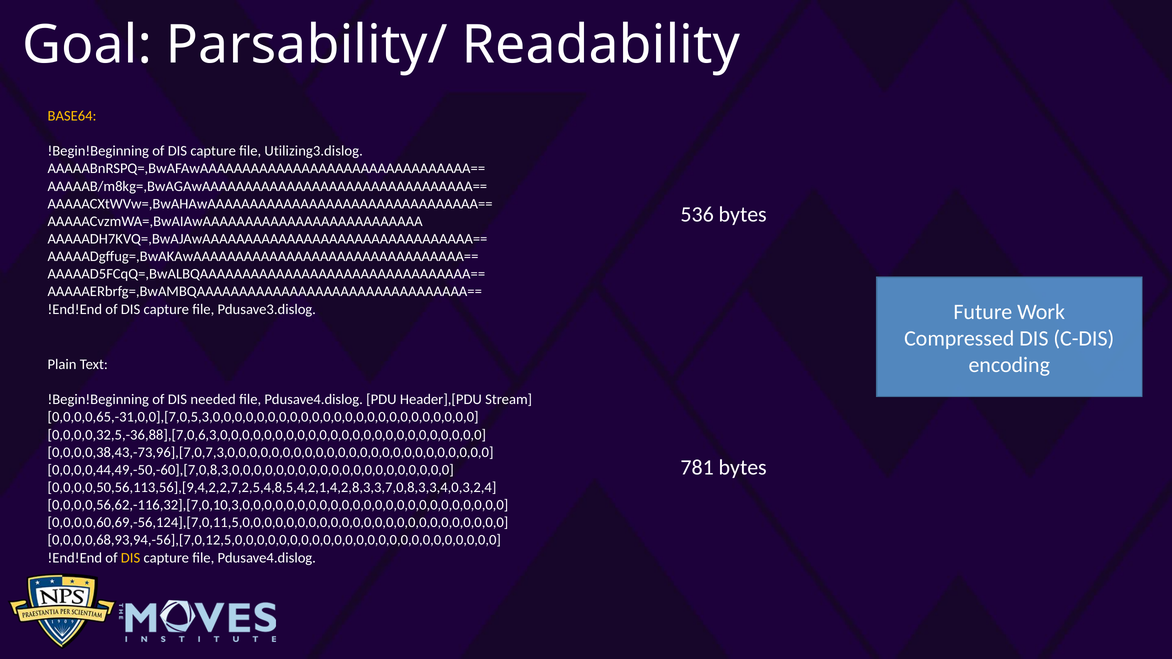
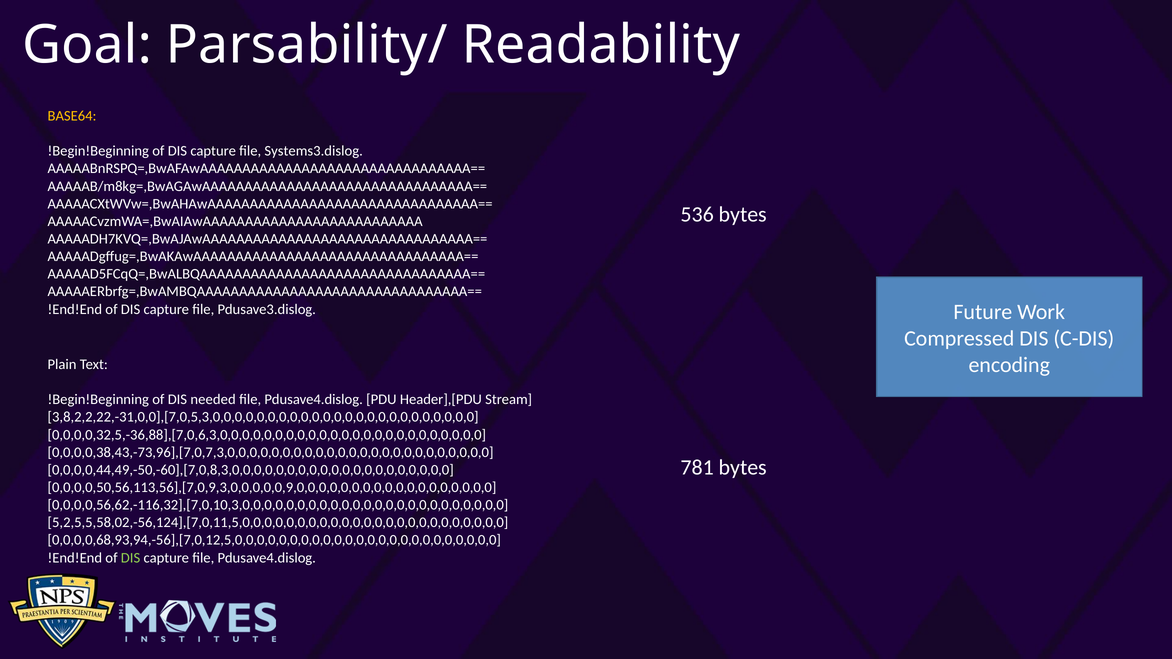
Utilizing3.dislog: Utilizing3.dislog -> Systems3.dislog (314, 151)
0,0,0,0,65,-31,0,0],[7,0,5,3,0,0,0,0,0,0,0,0,0,0,0,0,0,0,0,0,0,0,0,0,0,0,0,0: 0,0,0,0,65,-31,0,0],[7,0,5,3,0,0,0,0,0,0,0,0,0,0,0,0,0,0,0,0,0,0,0,0,0,0,0,0 -> 3,8,2,2,22,-31,0,0],[7,0,5,3,0,0,0,0,0,0,0,0,0,0,0,0,0,0,0,0,0,0,0,0,0,0,0,0 (263, 417)
0,0,0,0,50,56,113,56],[9,4,2,2,7,2,5,4,8,5,4,2,1,4,2,8,3,3,7,0,8,3,3,4,0,3,2,4: 0,0,0,0,50,56,113,56],[9,4,2,2,7,2,5,4,8,5,4,2,1,4,2,8,3,3,7,0,8,3,3,4,0,3,2,4 -> 0,0,0,0,50,56,113,56],[7,0,9,3,0,0,0,0,0,9,0,0,0,0,0,0,0,0,0,0,0,0,0,0,0,0,0,0 (272, 488)
0,0,0,0,60,69,-56,124],[7,0,11,5,0,0,0,0,0,0,0,0,0,0,0,0,0,0,0,0,0,0,0,0,0,0,0,0: 0,0,0,0,60,69,-56,124],[7,0,11,5,0,0,0,0,0,0,0,0,0,0,0,0,0,0,0,0,0,0,0,0,0,0,0,0 -> 5,2,5,5,58,02,-56,124],[7,0,11,5,0,0,0,0,0,0,0,0,0,0,0,0,0,0,0,0,0,0,0,0,0,0,0,0 (278, 523)
DIS colour: yellow -> light green (131, 558)
